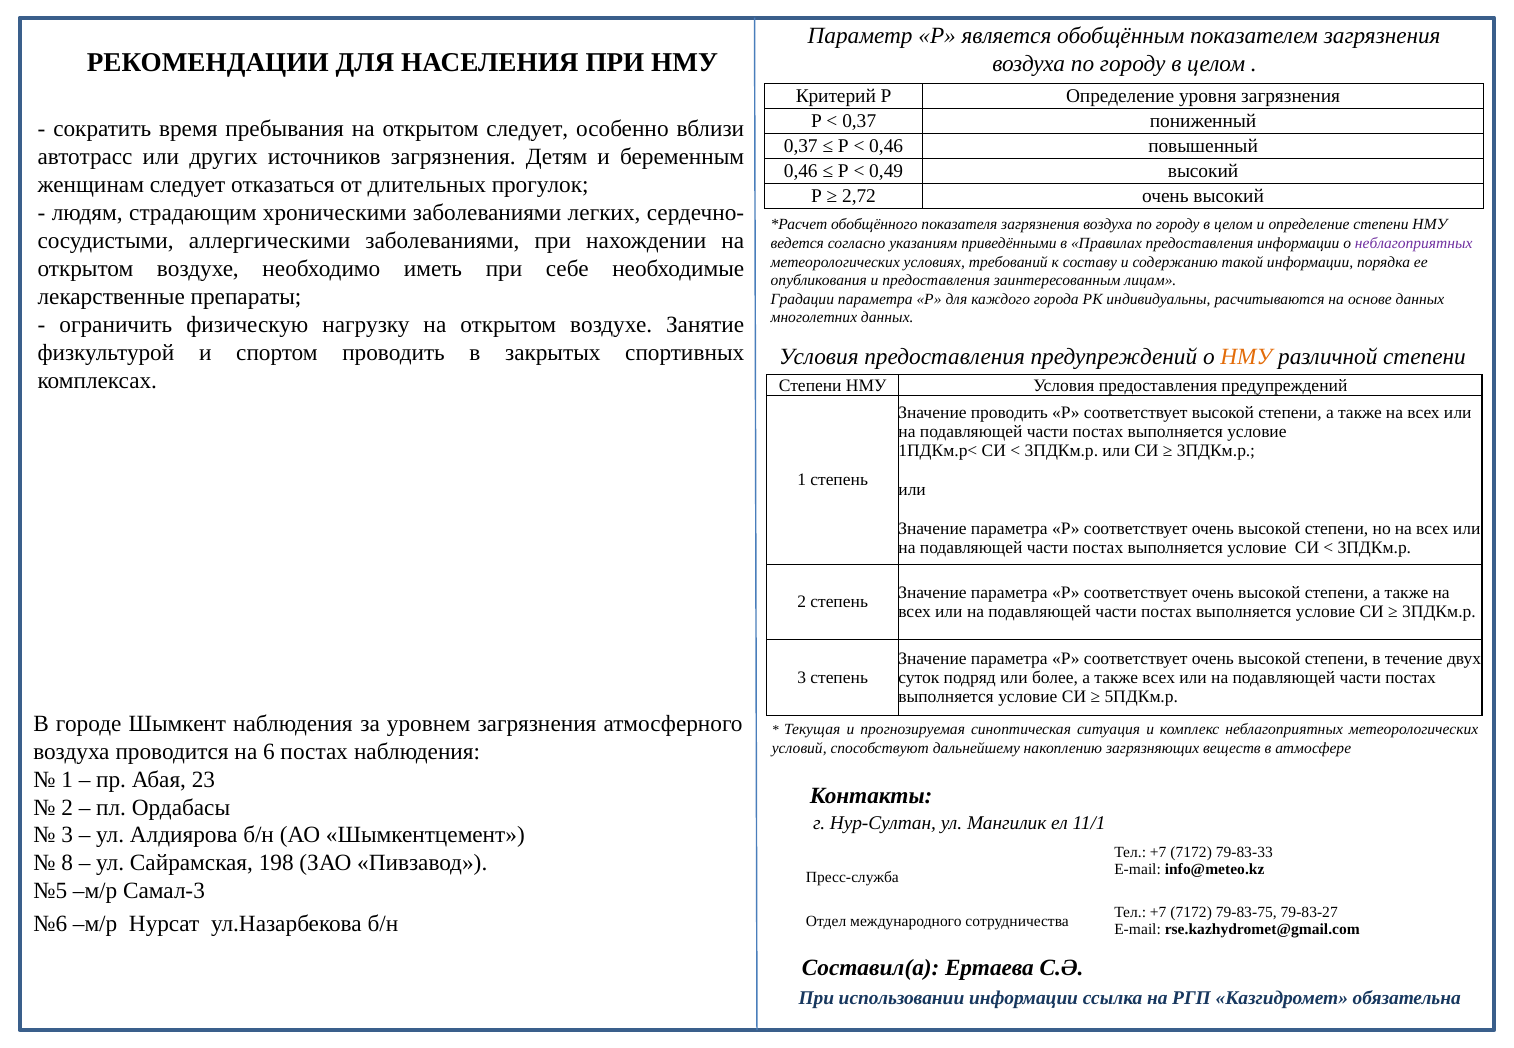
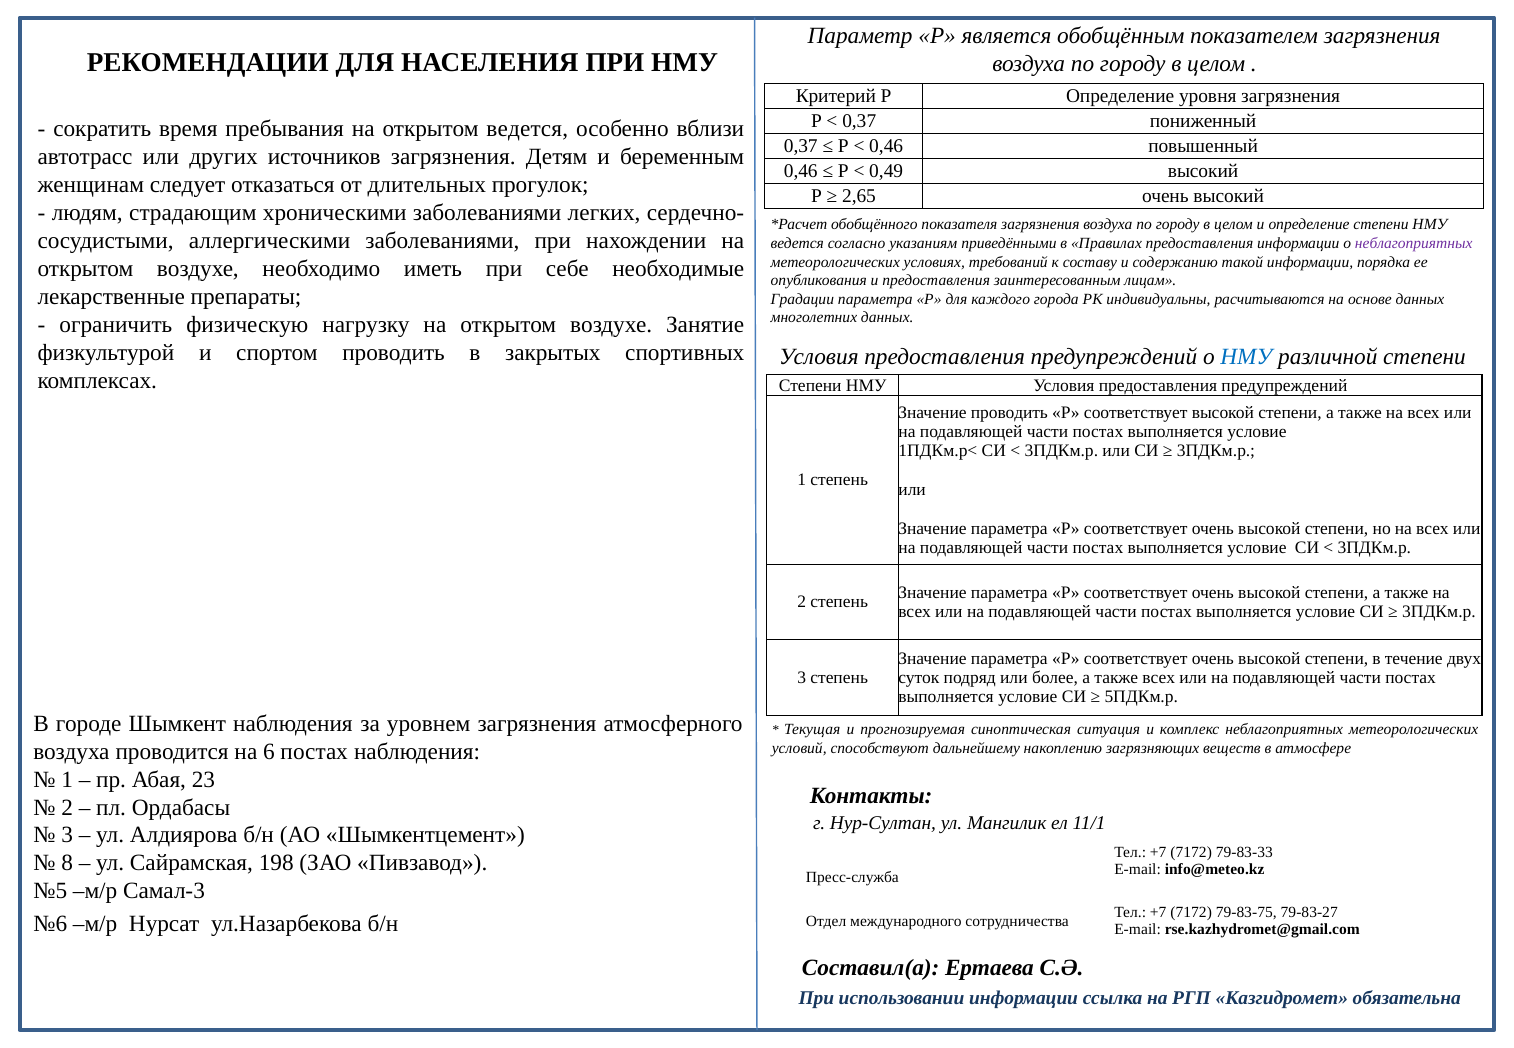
открытом следует: следует -> ведется (527, 129)
2,72: 2,72 -> 2,65 (859, 196)
НМУ colour: orange -> blue (1246, 357)
